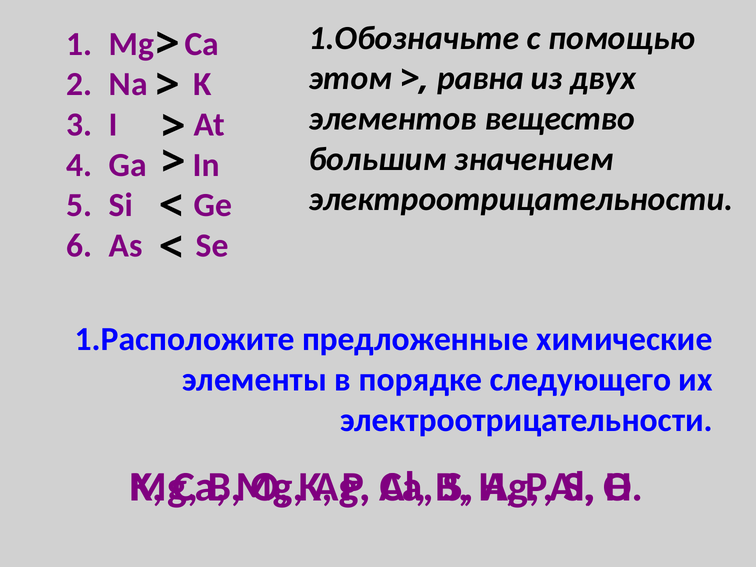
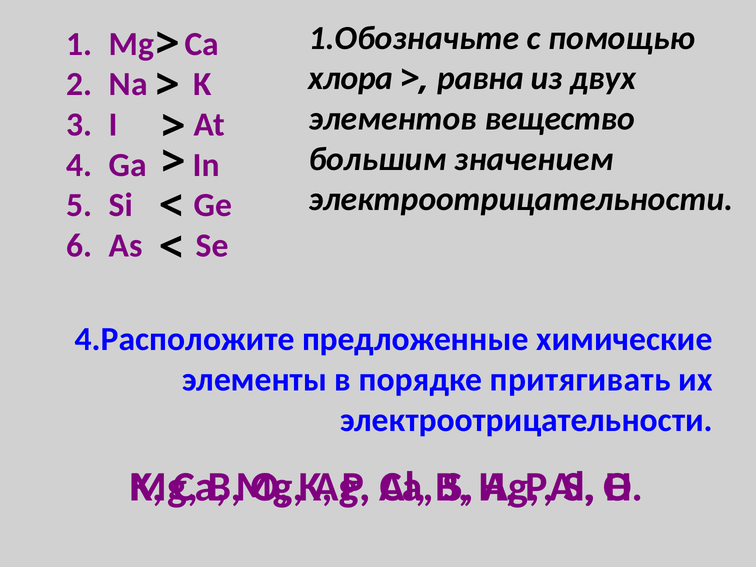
этом: этом -> хлора (351, 78)
1.Расположите: 1.Расположите -> 4.Расположите (185, 339)
следующего: следующего -> притягивать (580, 380)
